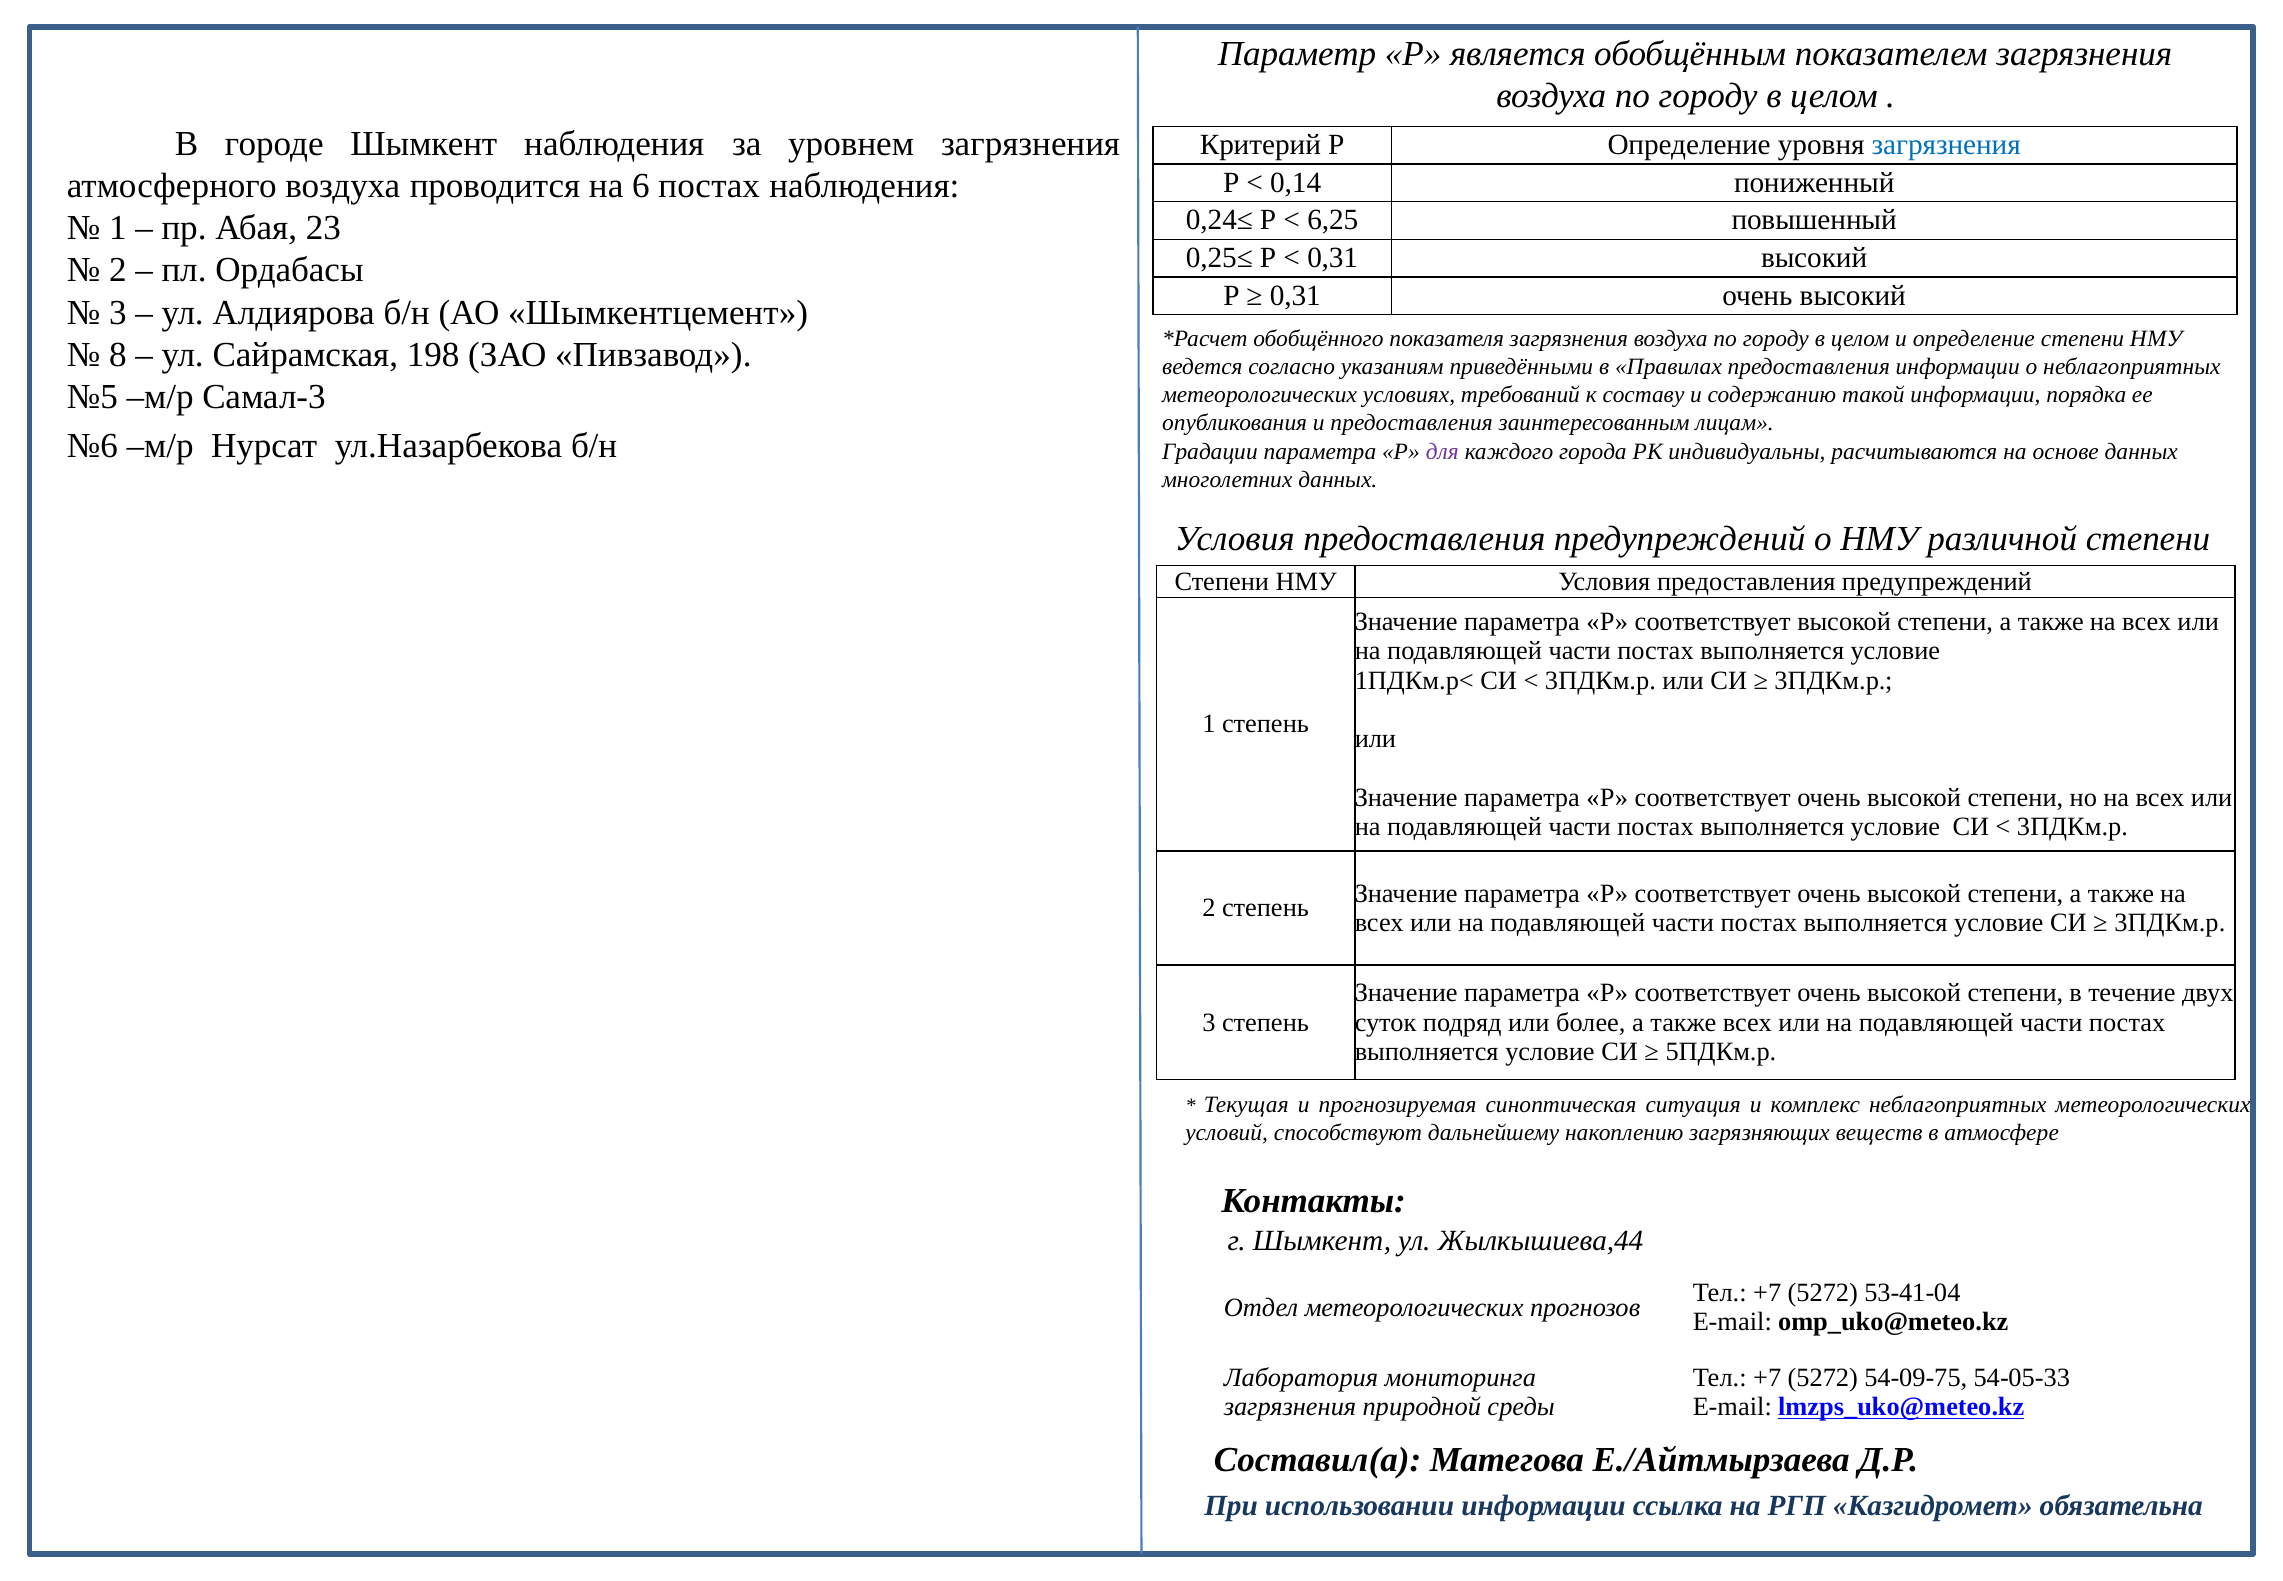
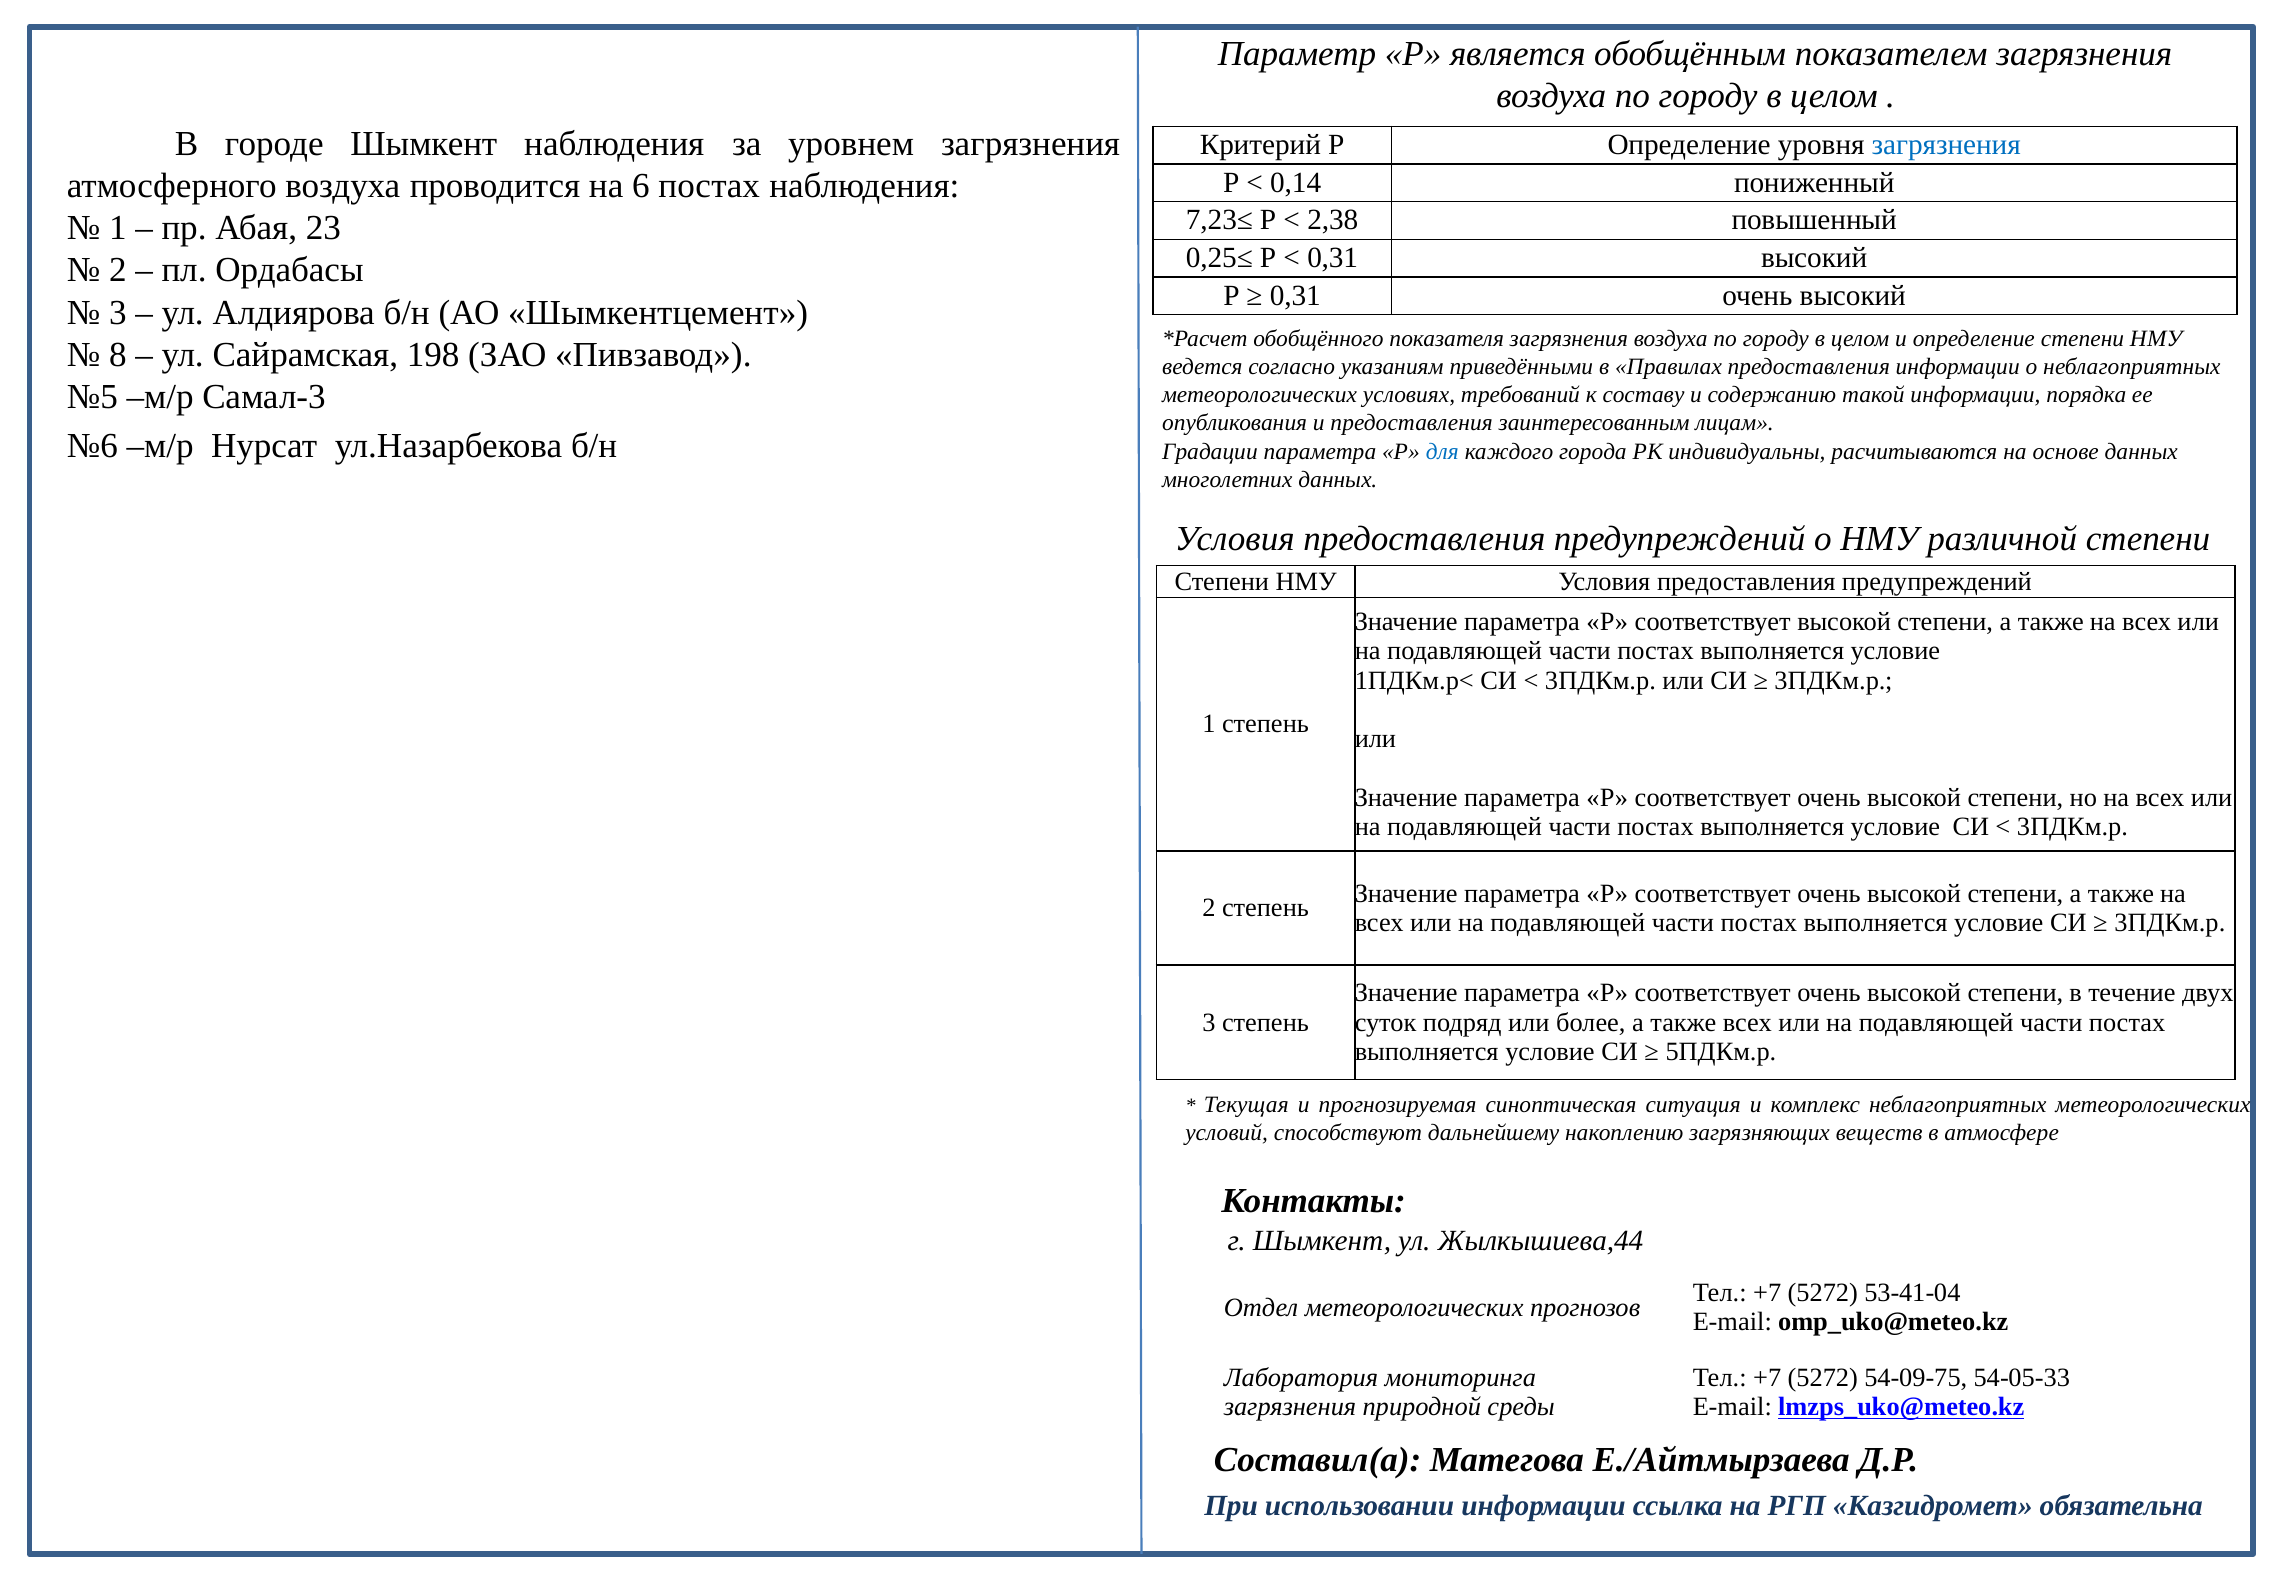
0,24≤: 0,24≤ -> 7,23≤ (1219, 220)
6,25: 6,25 -> 2,38 (1333, 220)
для colour: purple -> blue (1442, 451)
